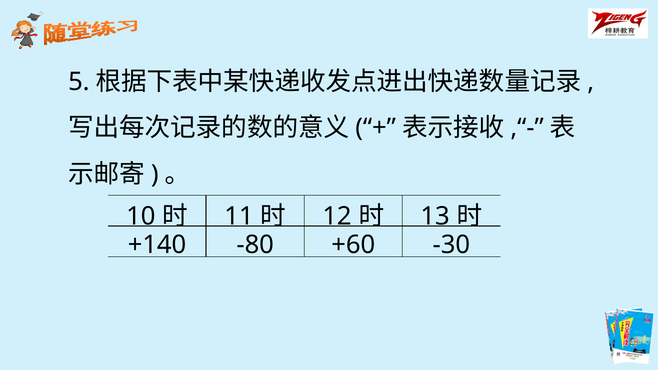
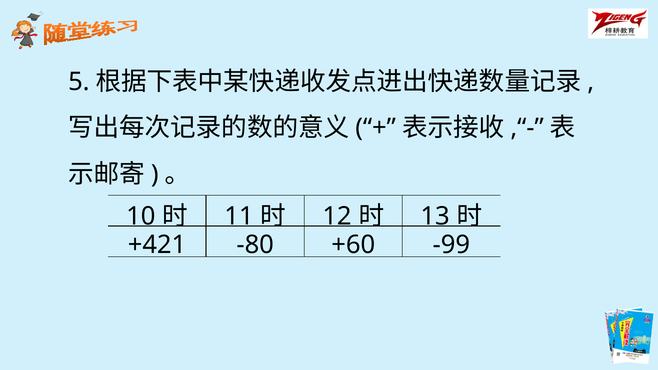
+140: +140 -> +421 (157, 245)
-30: -30 -> -99 (451, 245)
